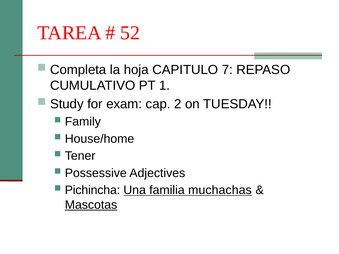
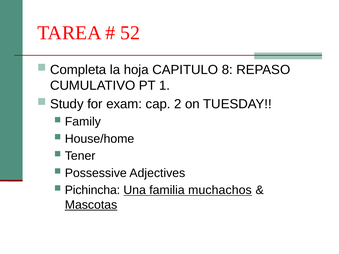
7: 7 -> 8 (227, 70)
muchachas: muchachas -> muchachos (220, 190)
